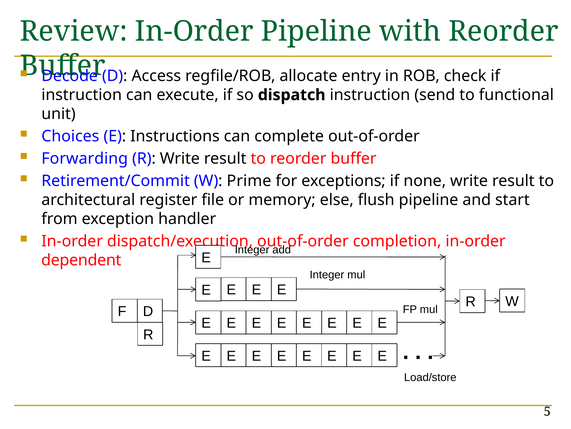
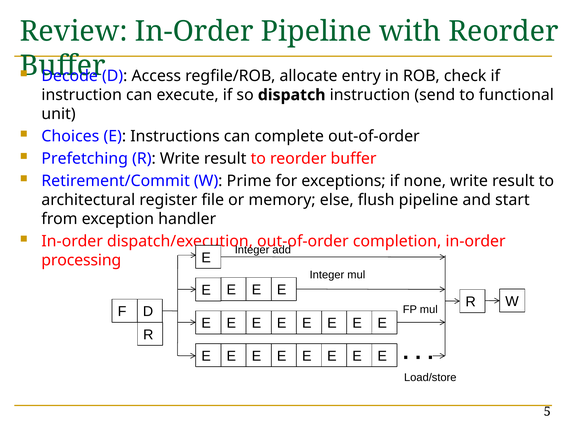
Forwarding: Forwarding -> Prefetching (85, 158)
dependent: dependent -> processing (81, 260)
